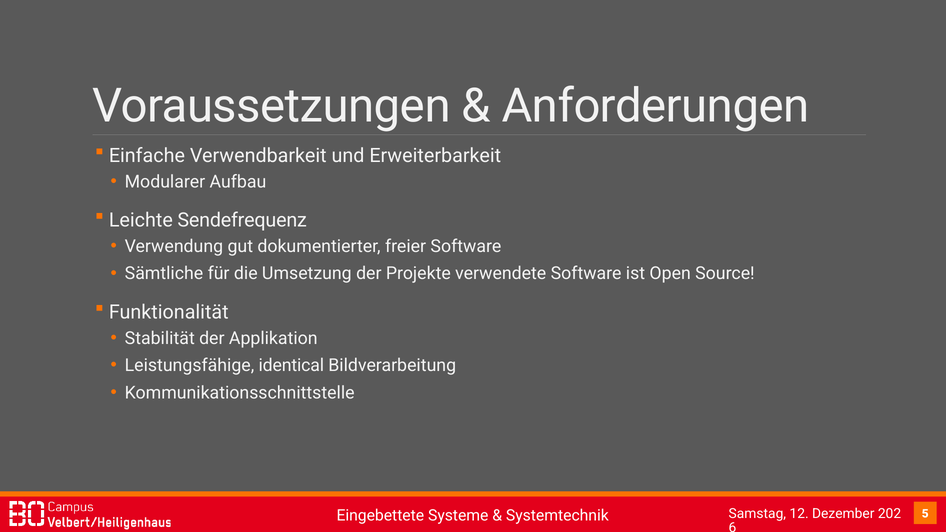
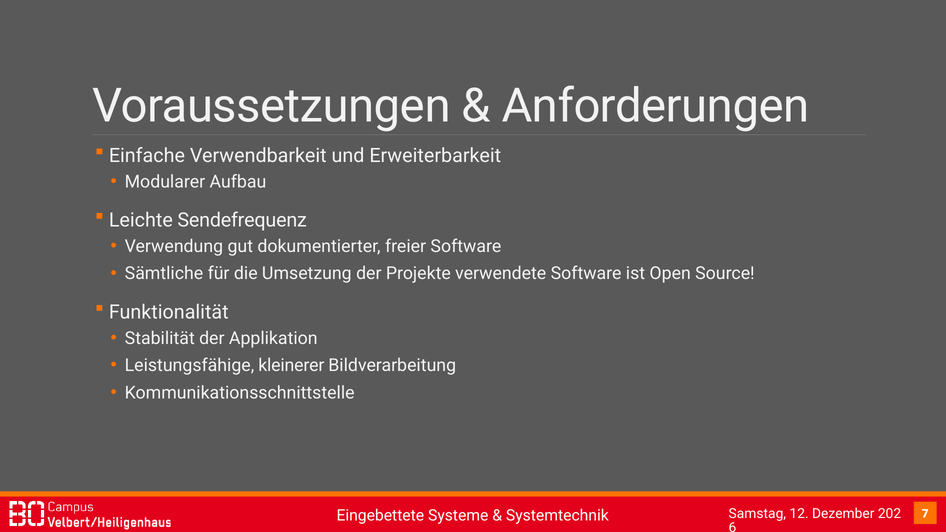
identical: identical -> kleinerer (291, 366)
5: 5 -> 7 (925, 514)
